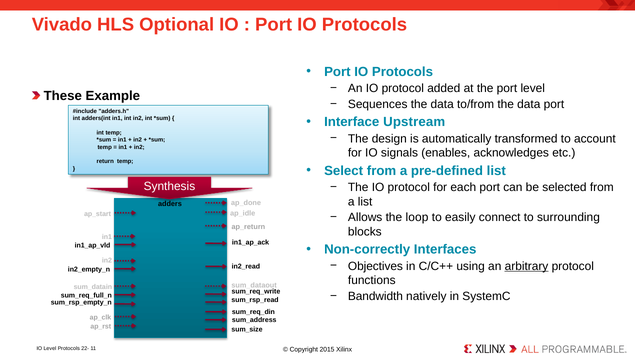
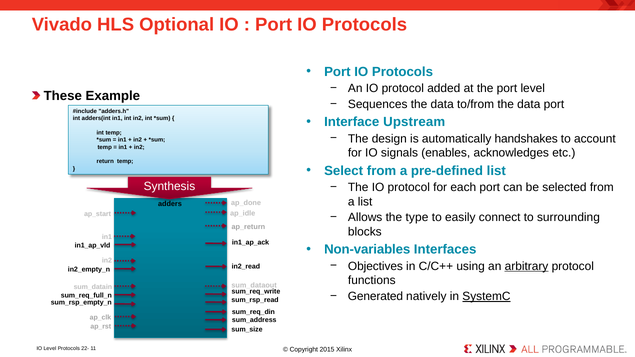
transformed: transformed -> handshakes (526, 139)
loop: loop -> type (417, 218)
Non-correctly: Non-correctly -> Non-variables (367, 250)
Bandwidth: Bandwidth -> Generated (375, 297)
SystemC underline: none -> present (486, 297)
